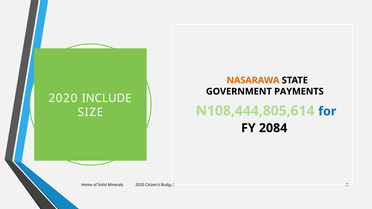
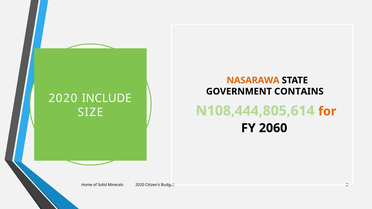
PAYMENTS: PAYMENTS -> CONTAINS (299, 92)
for colour: blue -> orange (327, 111)
2084: 2084 -> 2060 (273, 128)
